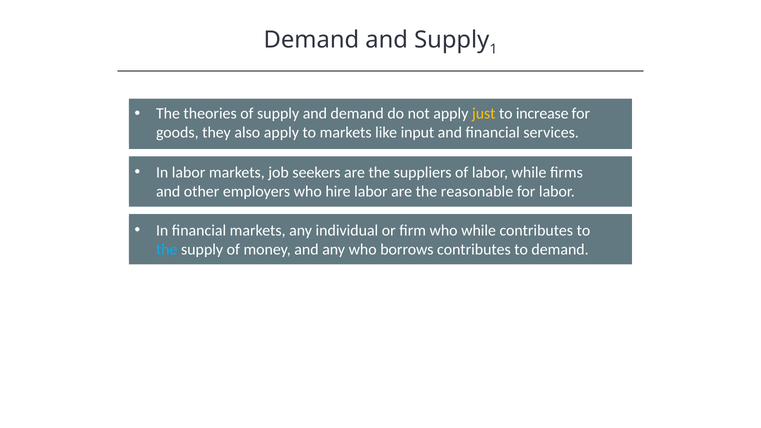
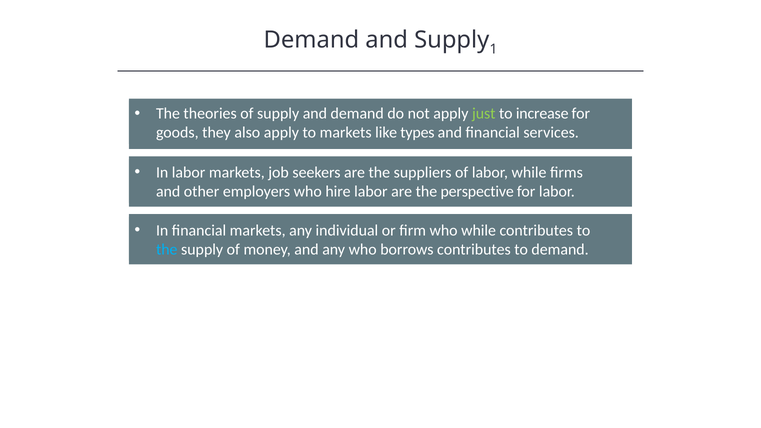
just colour: yellow -> light green (484, 114)
input: input -> types (417, 133)
reasonable: reasonable -> perspective (477, 192)
